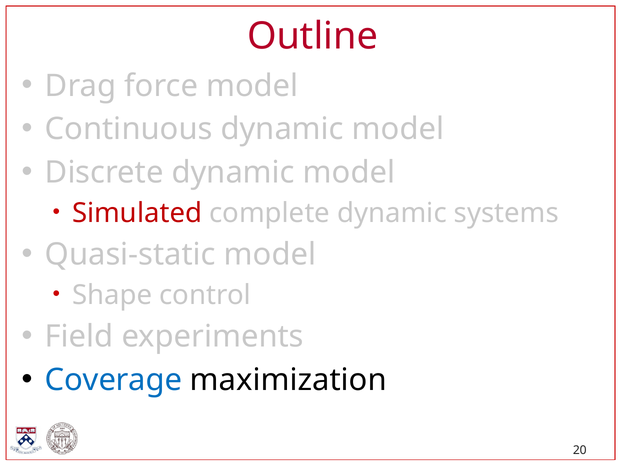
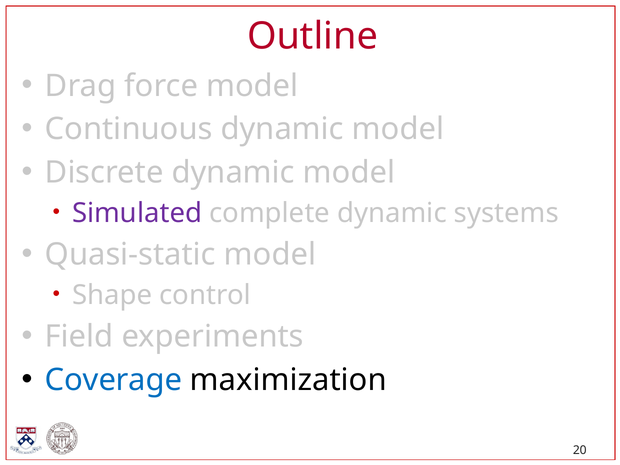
Simulated colour: red -> purple (137, 213)
